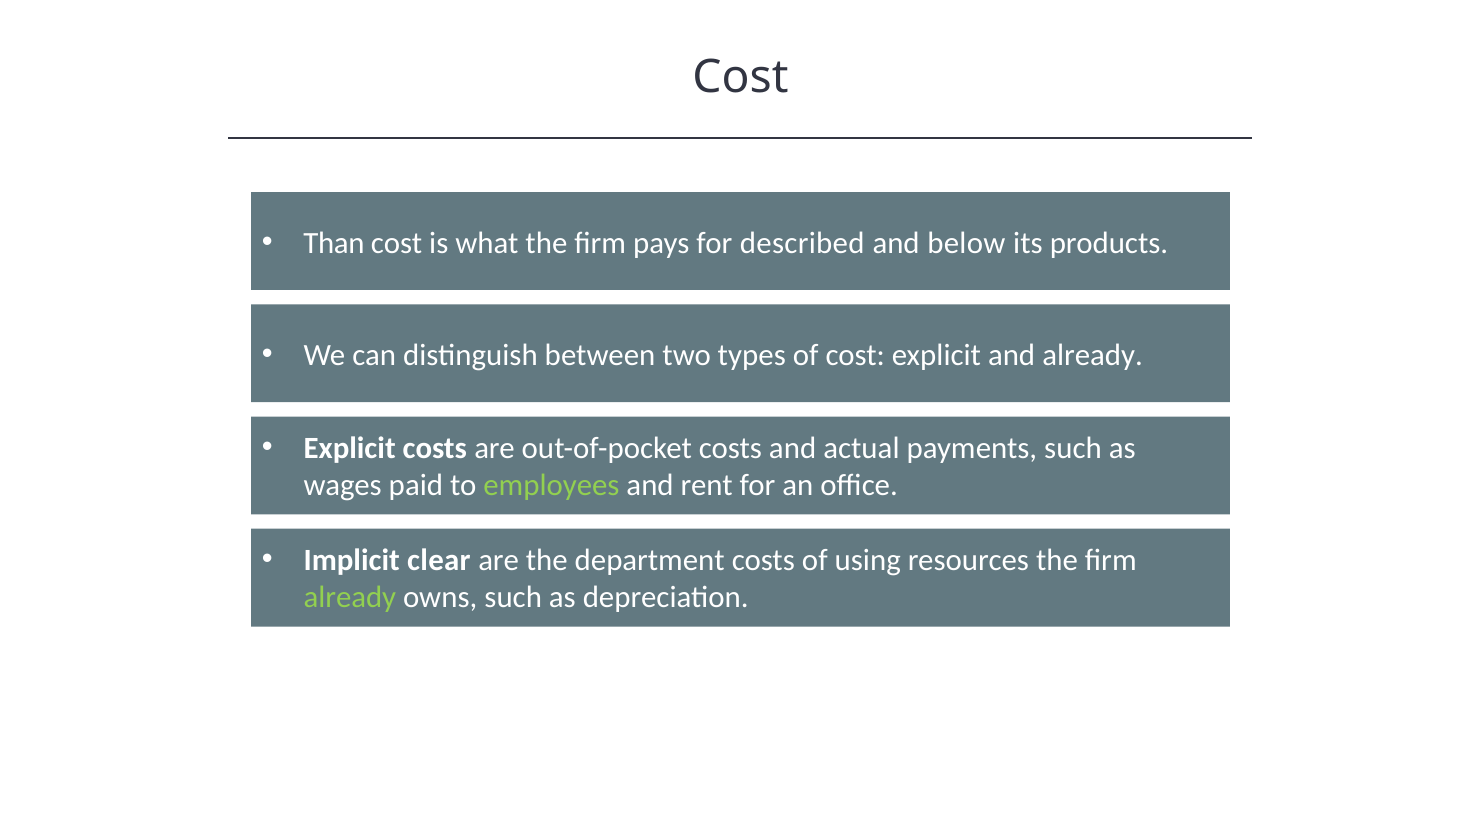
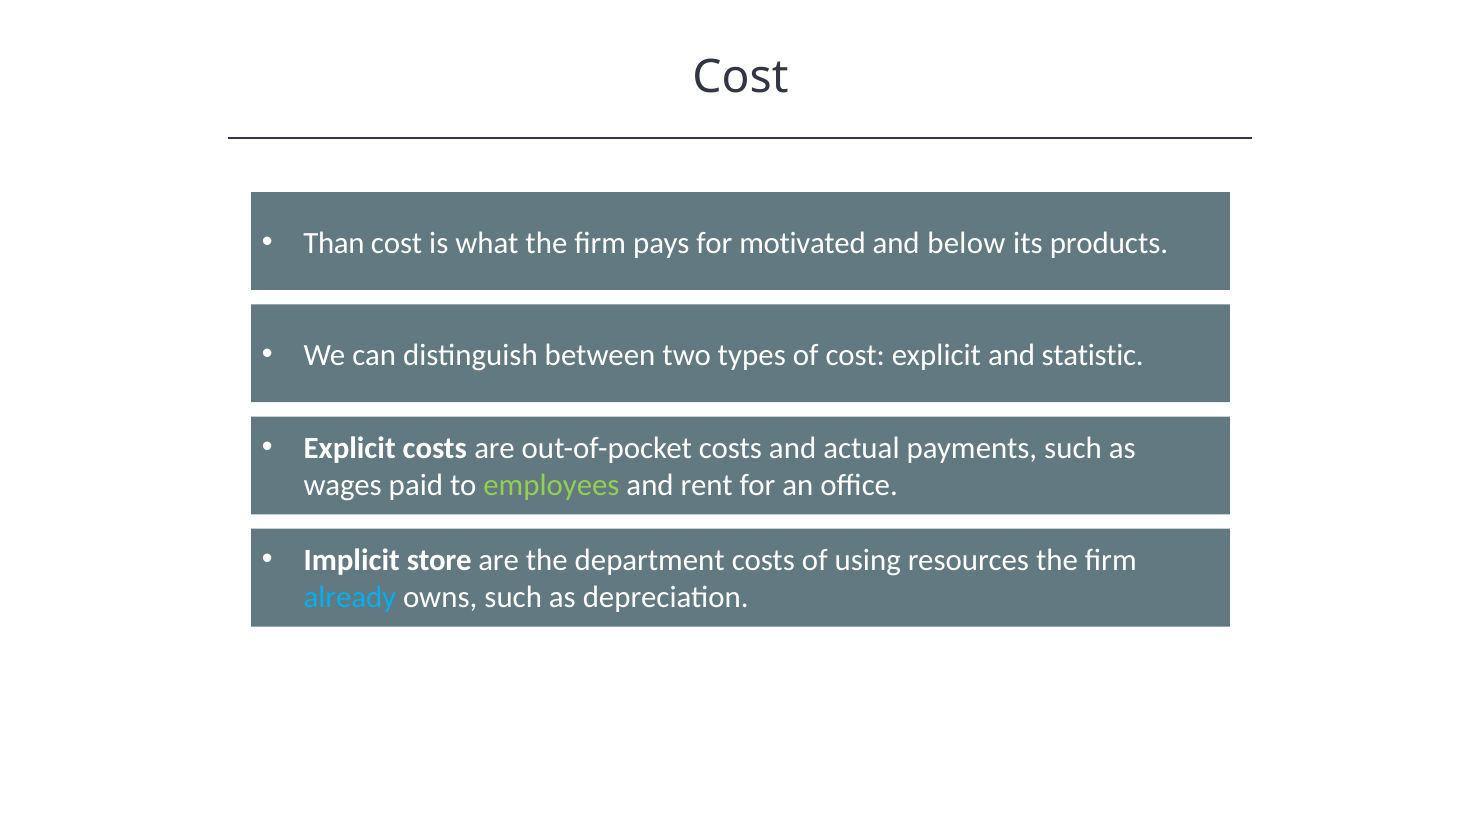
described: described -> motivated (803, 243)
and already: already -> statistic (1093, 355)
clear: clear -> store (439, 560)
already colour: light green -> light blue (350, 597)
